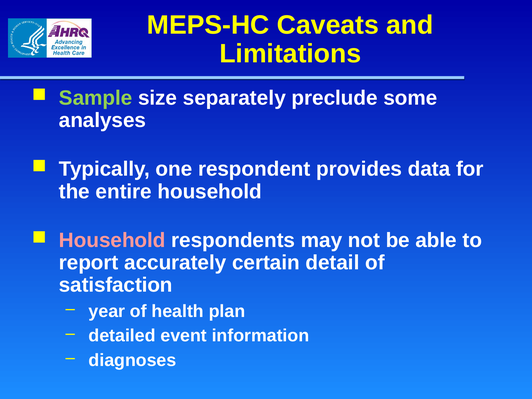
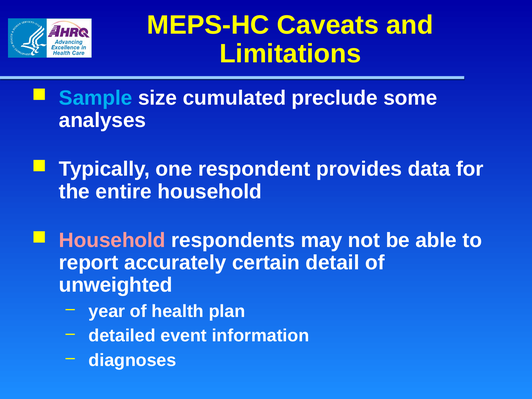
Sample colour: light green -> light blue (96, 98)
separately: separately -> cumulated (234, 98)
satisfaction: satisfaction -> unweighted (116, 285)
